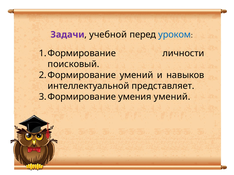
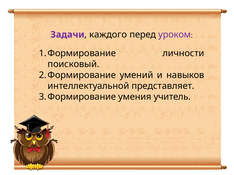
учебной: учебной -> каждого (108, 35)
уроком colour: blue -> purple (175, 35)
умения умений: умений -> учитель (172, 97)
